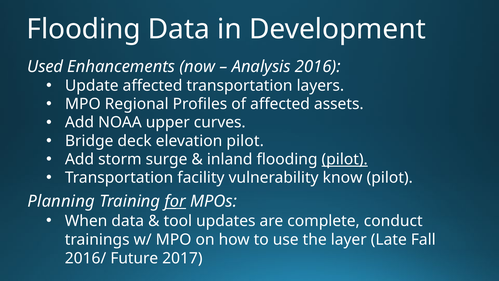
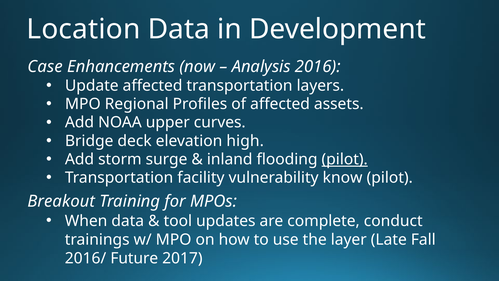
Flooding: Flooding -> Location (84, 29)
Used: Used -> Case (45, 67)
elevation pilot: pilot -> high (245, 141)
Planning: Planning -> Breakout (61, 201)
for underline: present -> none (175, 201)
